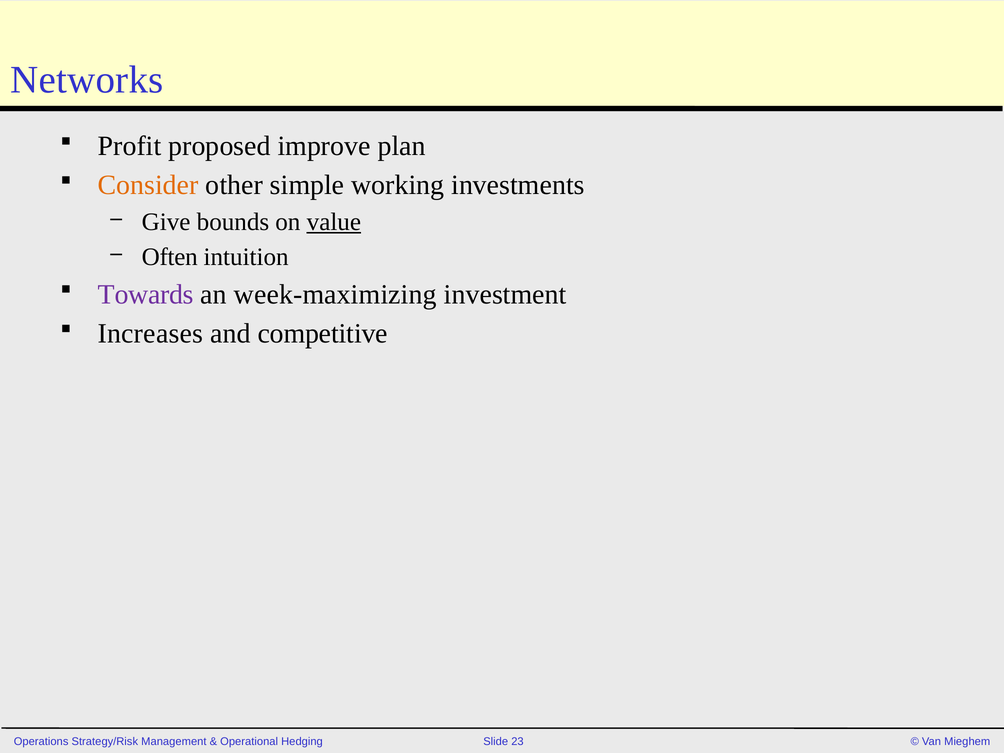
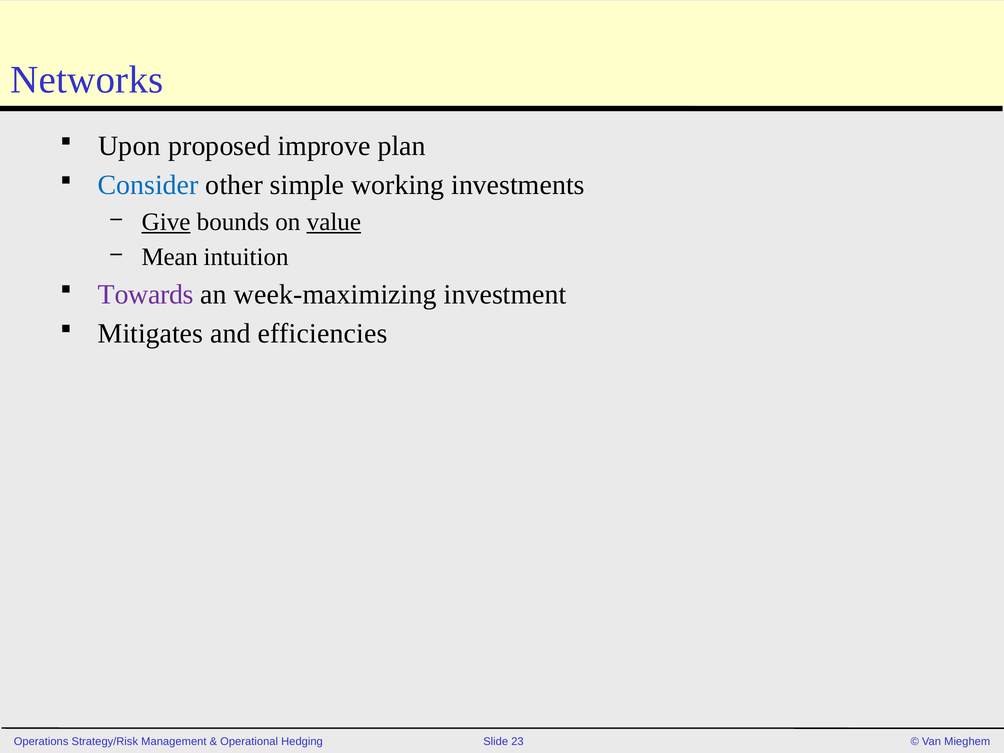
Profit: Profit -> Upon (129, 146)
Consider colour: orange -> blue (148, 185)
Give underline: none -> present (166, 222)
Often: Often -> Mean (170, 257)
Increases: Increases -> Mitigates (151, 334)
competitive: competitive -> efficiencies (323, 334)
